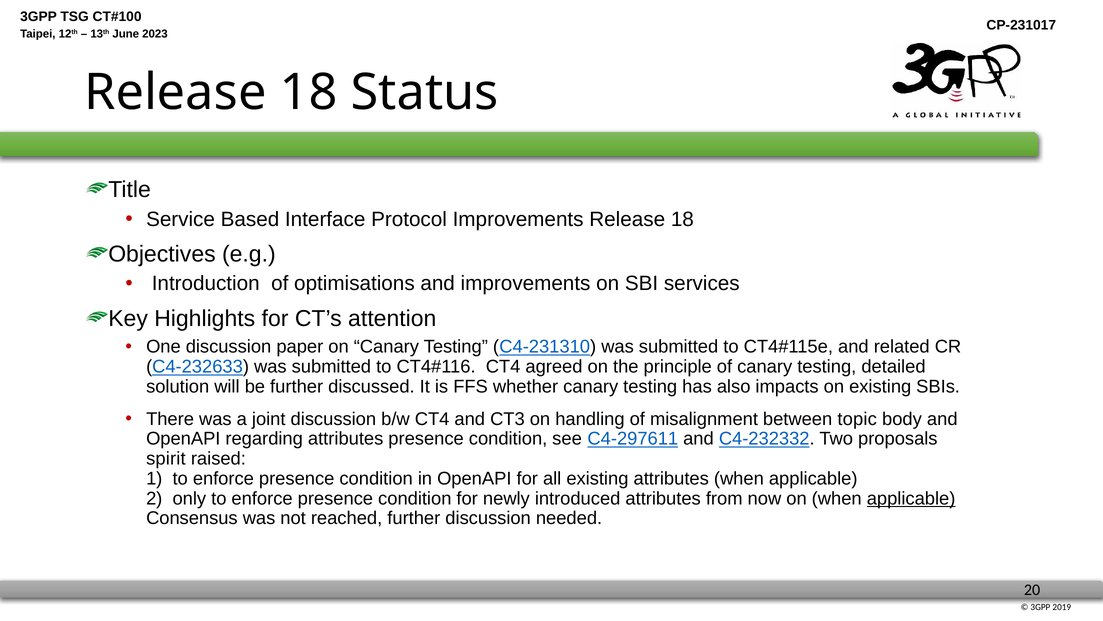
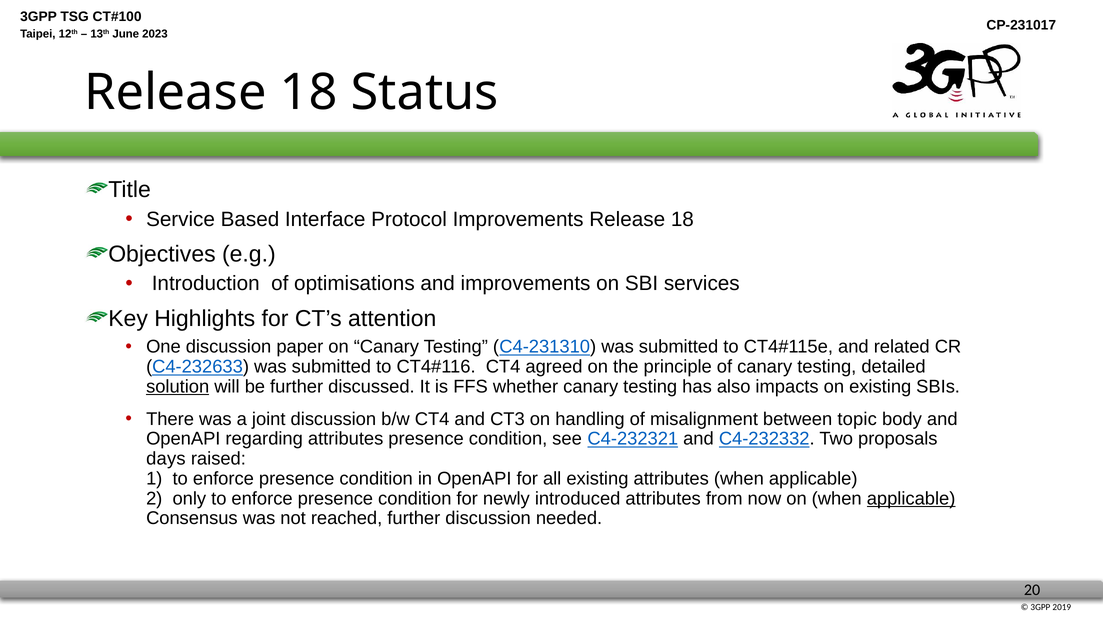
solution underline: none -> present (178, 386)
C4-297611: C4-297611 -> C4-232321 (633, 438)
spirit: spirit -> days (166, 458)
